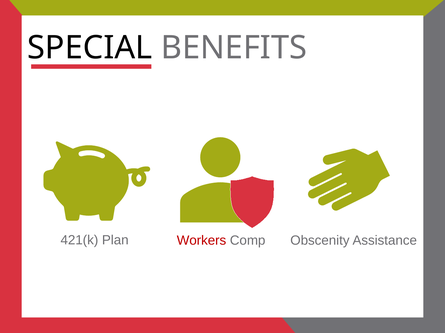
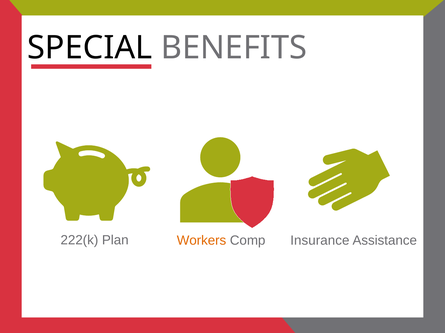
421(k: 421(k -> 222(k (79, 240)
Workers colour: red -> orange (202, 241)
Obscenity: Obscenity -> Insurance (320, 241)
